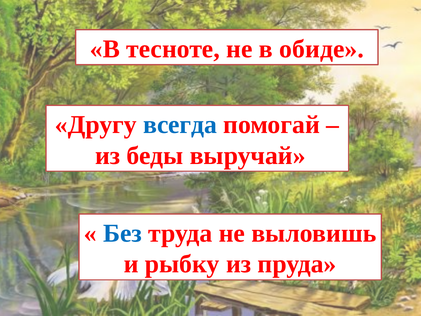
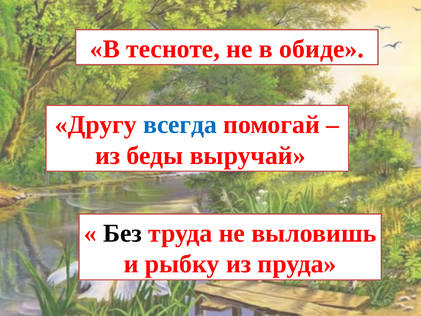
Без colour: blue -> black (122, 233)
